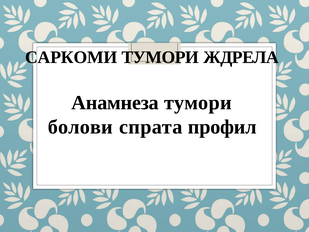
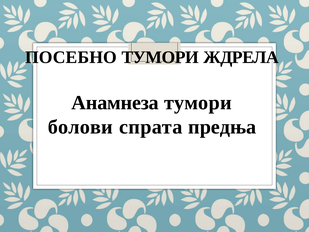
САРКОМИ: САРКОМИ -> ПОСЕБНО (71, 57)
профил: профил -> предња (222, 127)
